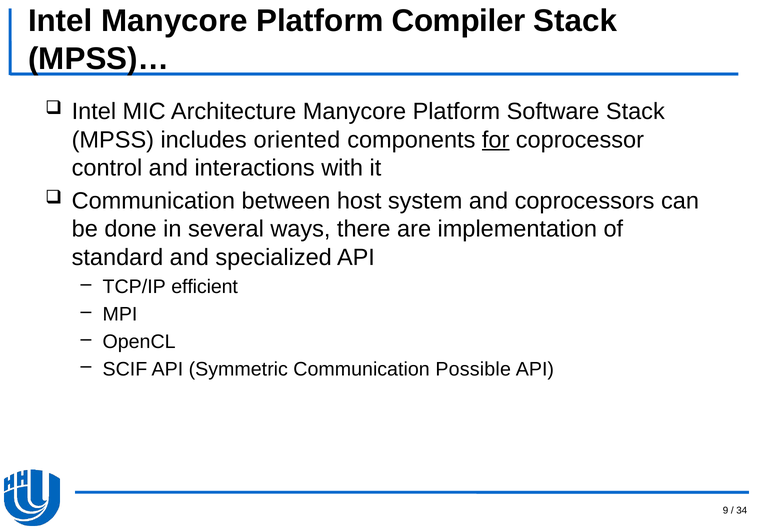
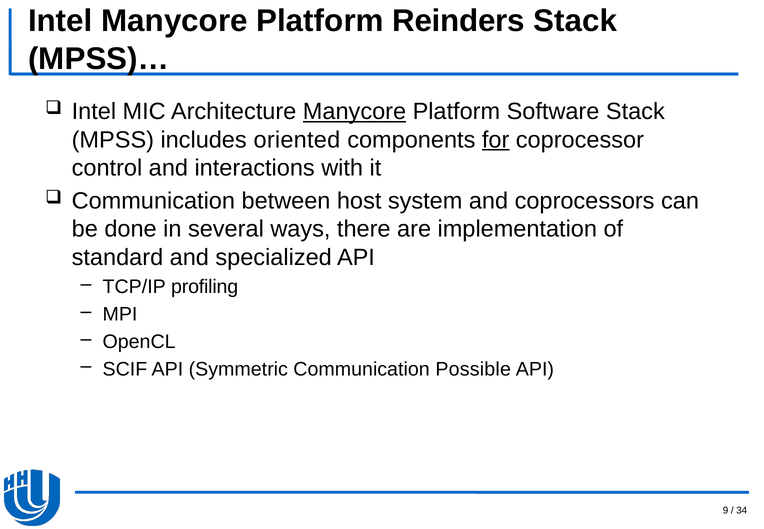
Compiler: Compiler -> Reinders (459, 21)
Manycore underline: none -> present (355, 112)
efficient: efficient -> profiling (205, 287)
